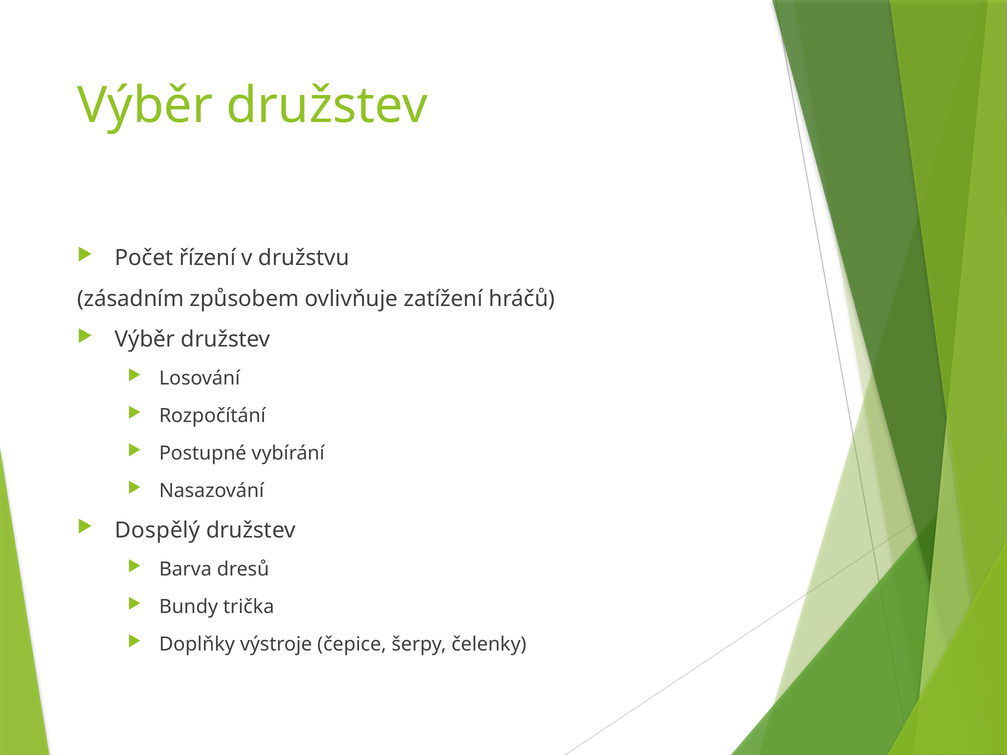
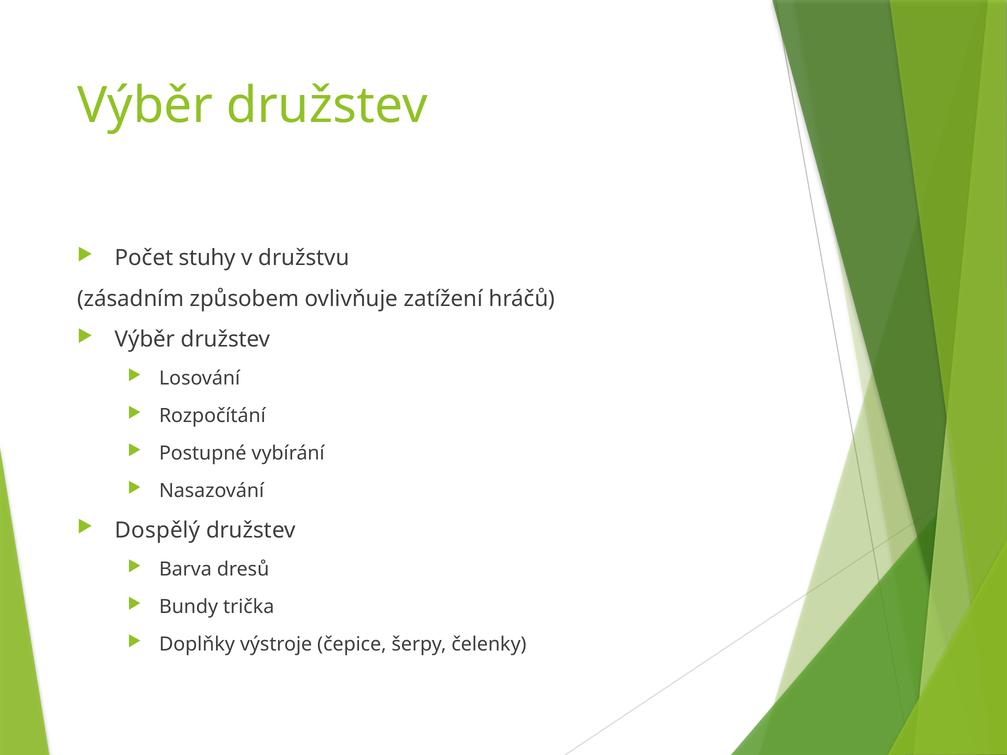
řízení: řízení -> stuhy (207, 258)
